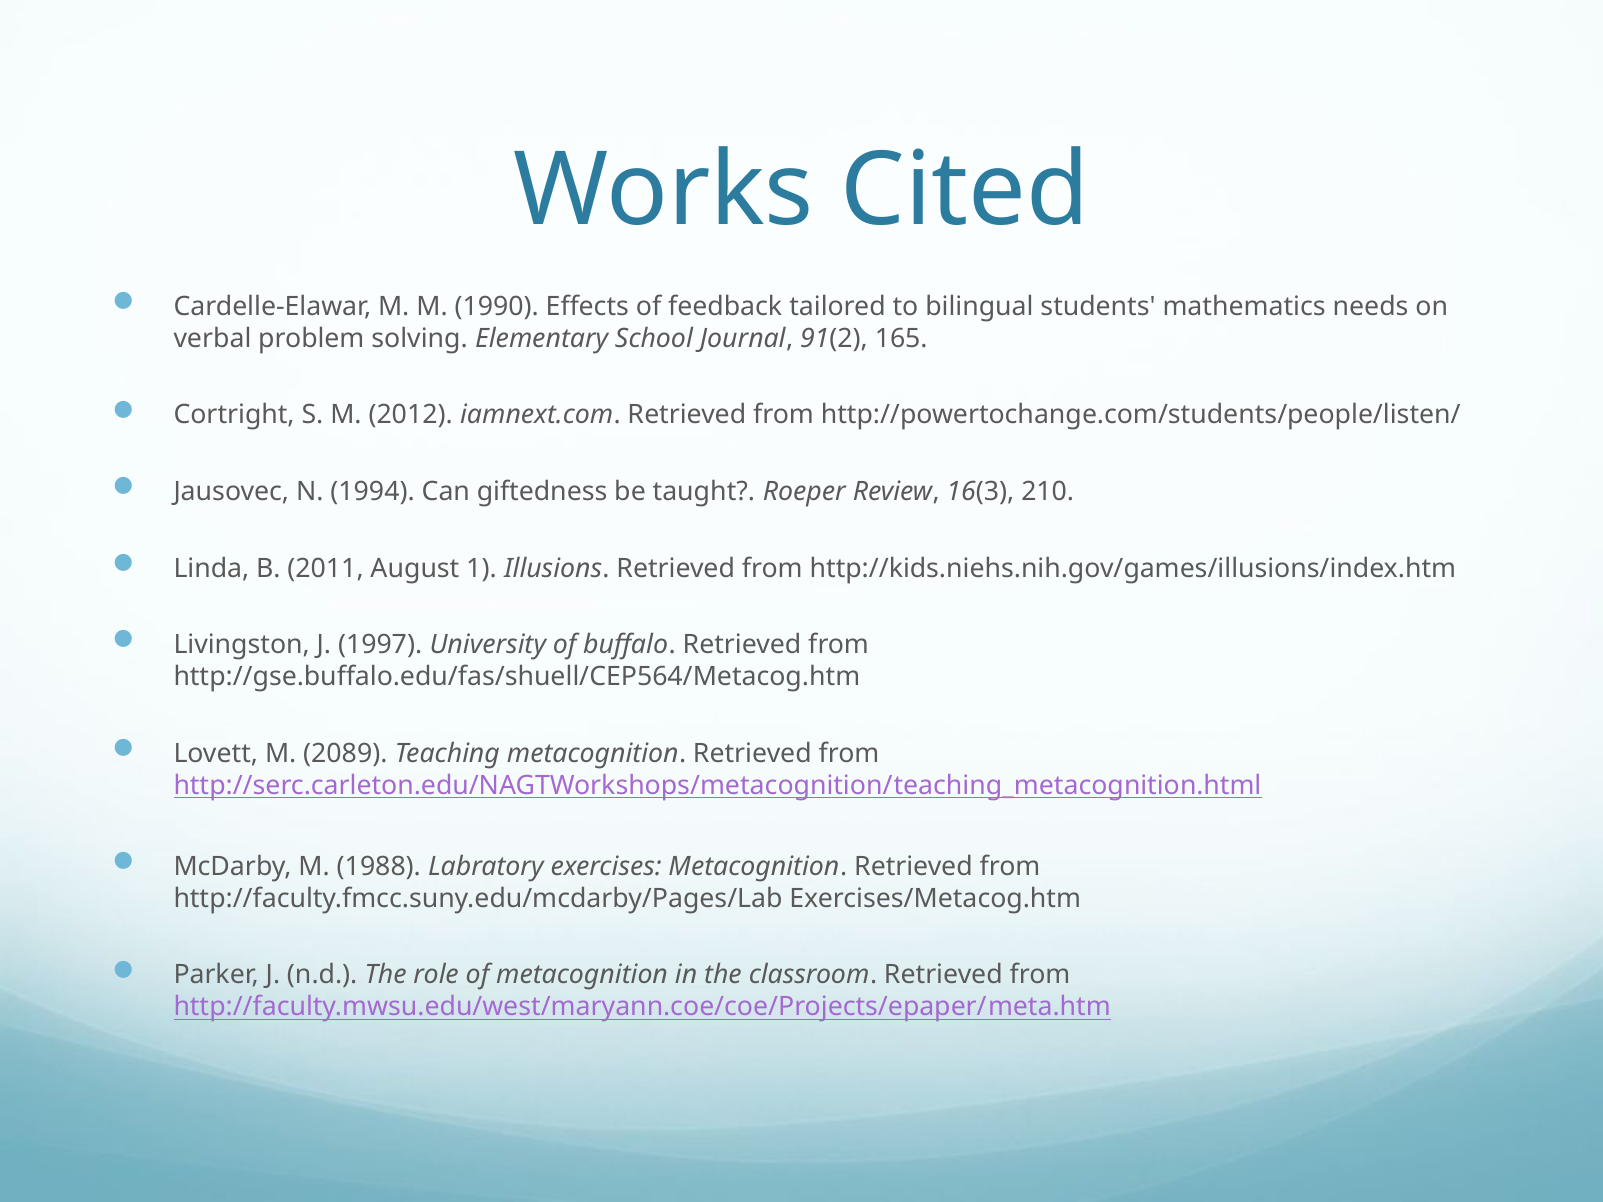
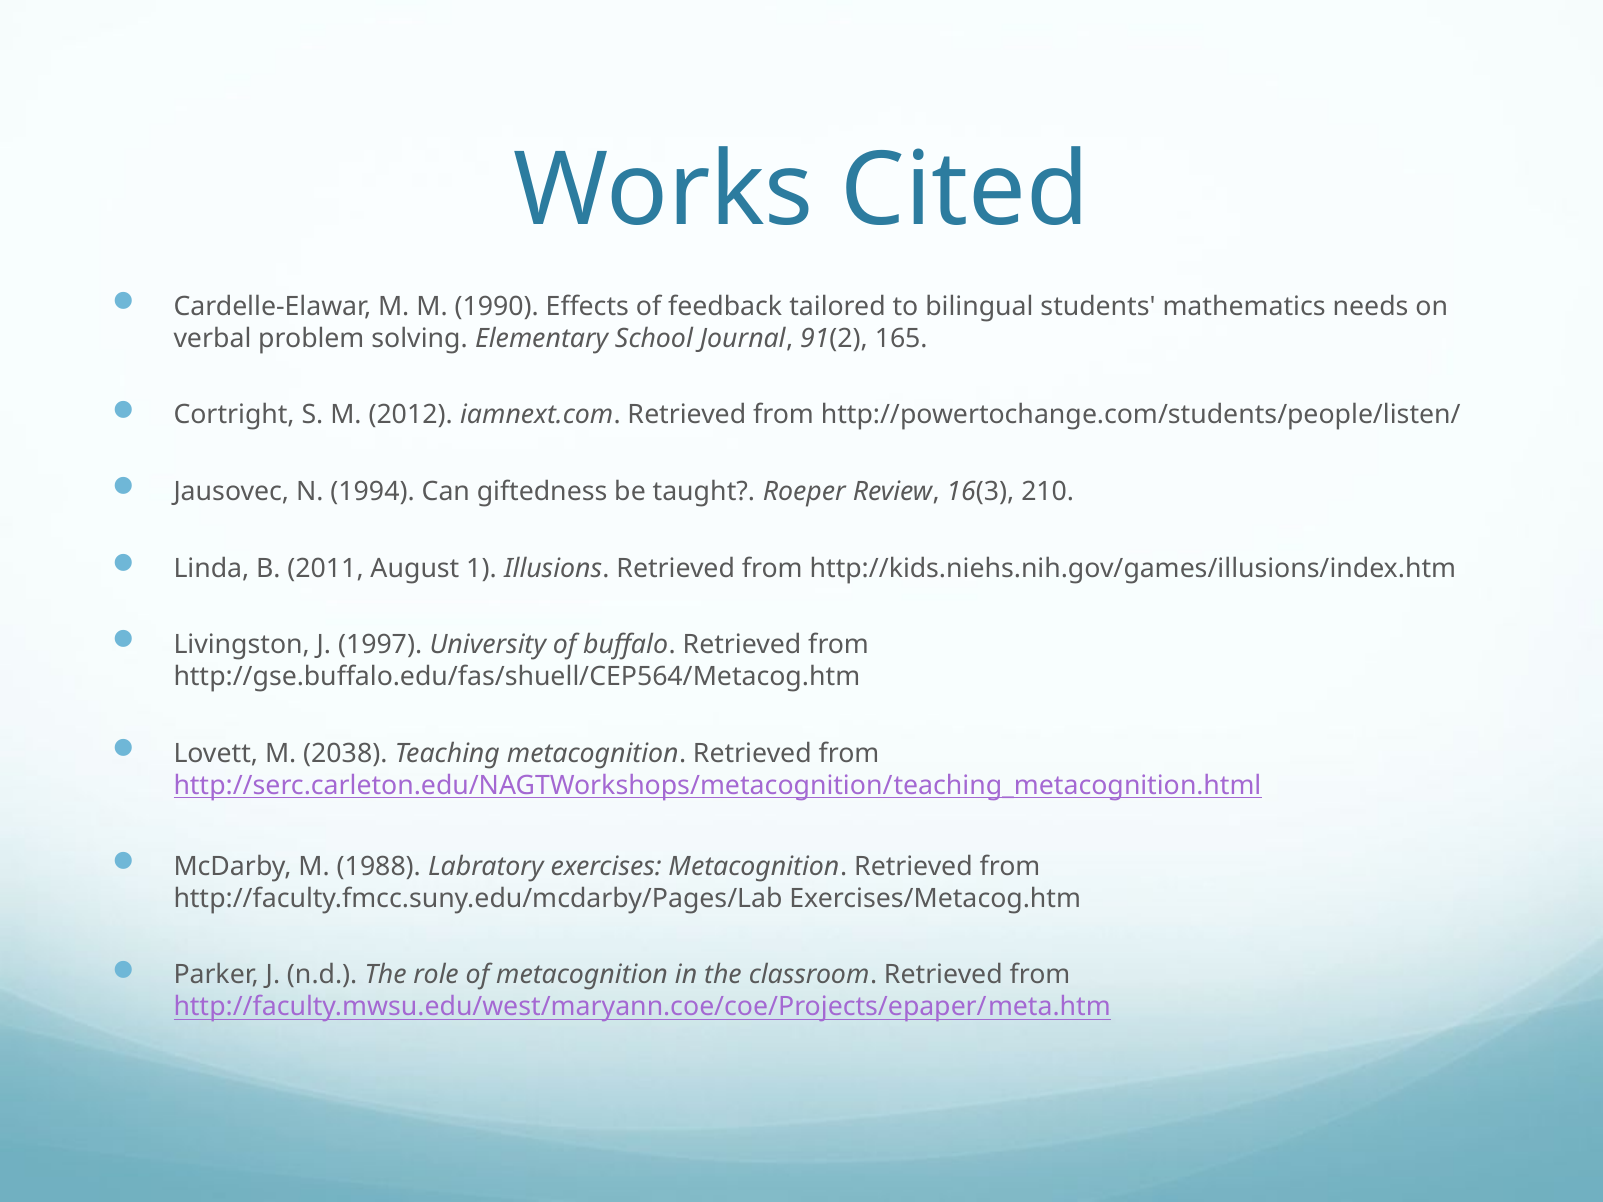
2089: 2089 -> 2038 (345, 754)
